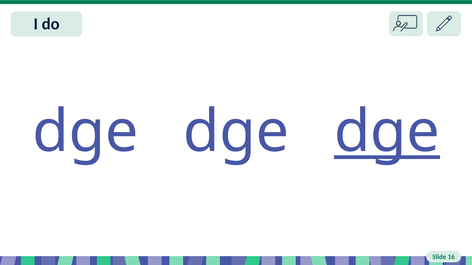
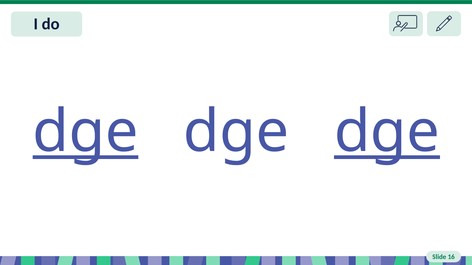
dge underline: none -> present (86, 132)
